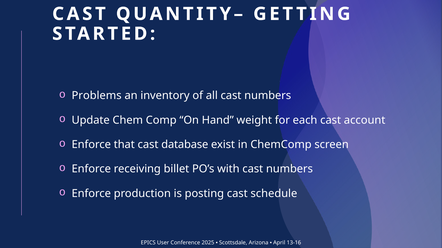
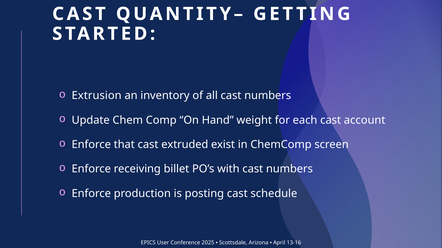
Problems: Problems -> Extrusion (97, 96)
database: database -> extruded (185, 145)
